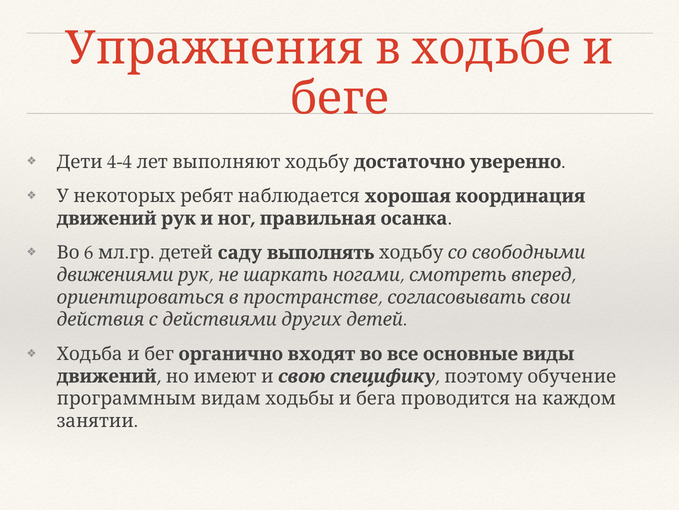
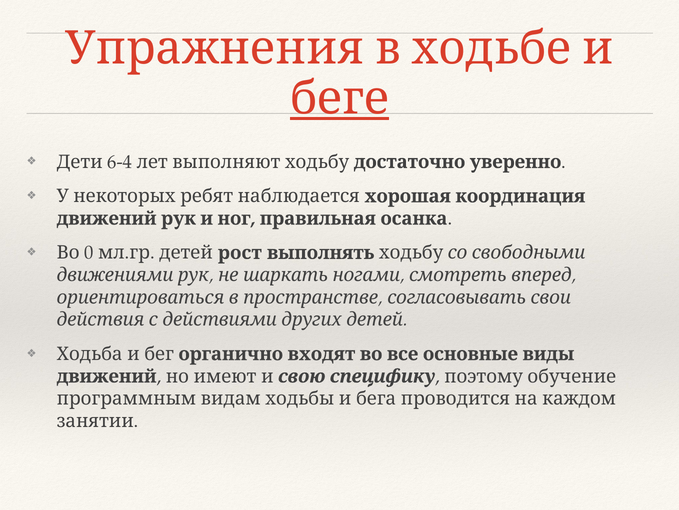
беге underline: none -> present (340, 98)
4-4: 4-4 -> 6-4 (120, 162)
6: 6 -> 0 (89, 252)
саду: саду -> рост (240, 252)
